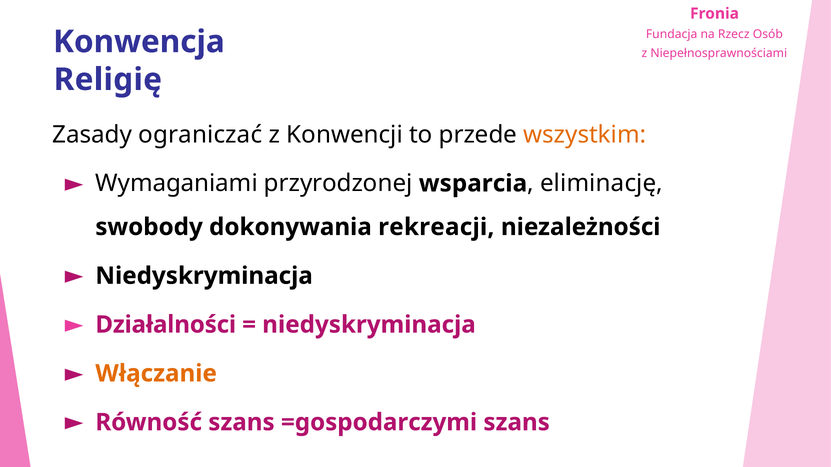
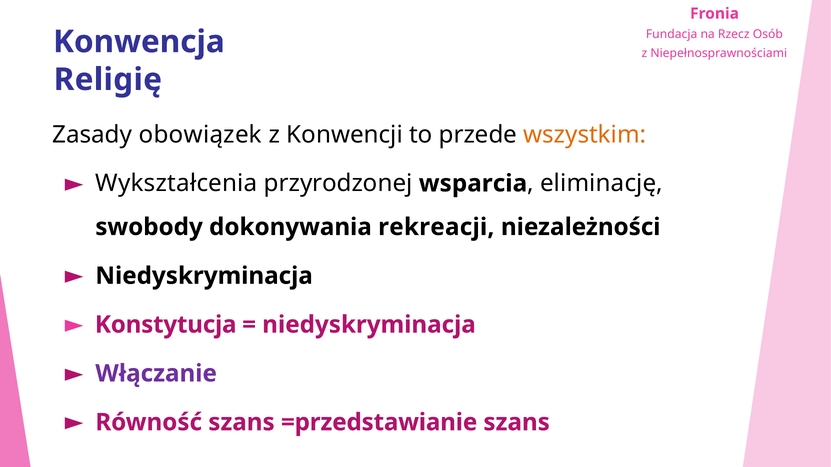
ograniczać: ograniczać -> obowiązek (200, 135)
Wymaganiami: Wymaganiami -> Wykształcenia (176, 184)
Działalności: Działalności -> Konstytucja (166, 325)
Włączanie colour: orange -> purple (156, 374)
=gospodarczymi: =gospodarczymi -> =przedstawianie (379, 423)
